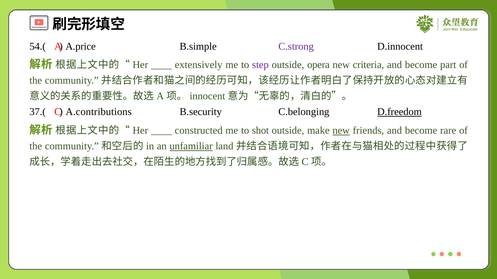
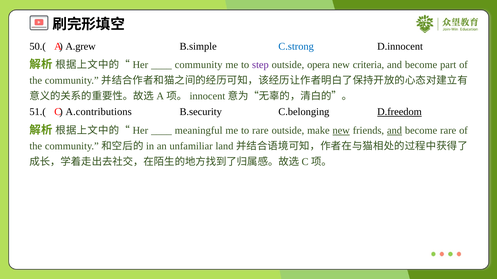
54.(: 54.( -> 50.( (38, 47)
A.price: A.price -> A.grew (81, 47)
C.strong colour: purple -> blue (296, 47)
extensively: extensively -> community (199, 65)
37.(: 37.( -> 51.( (38, 112)
constructed: constructed -> meaningful (199, 131)
to shot: shot -> rare (260, 131)
and underline: none -> present (395, 131)
unfamiliar underline: present -> none (191, 146)
